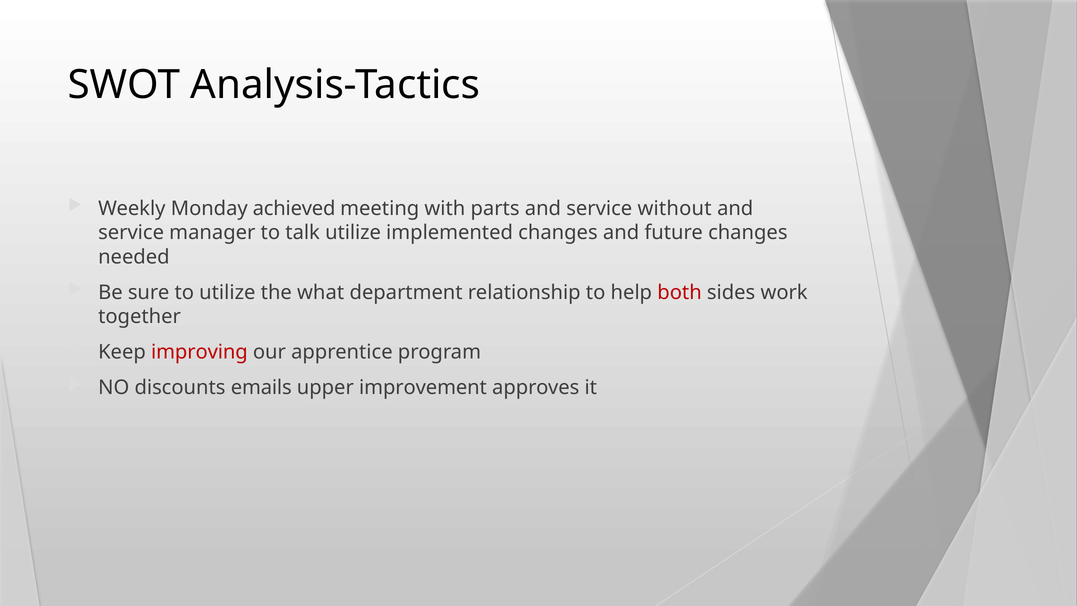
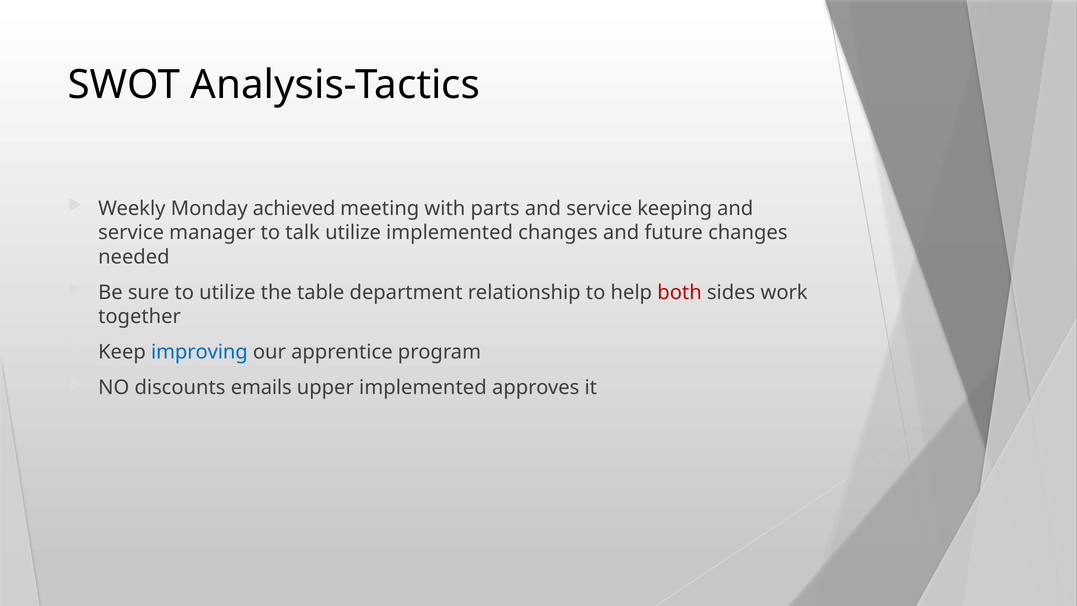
without: without -> keeping (675, 208)
what: what -> table (321, 292)
improving colour: red -> blue (199, 352)
upper improvement: improvement -> implemented (423, 388)
